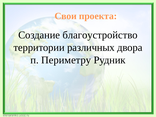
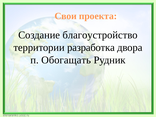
различных: различных -> разработка (91, 48)
Периметру: Периметру -> Обогащать (66, 60)
